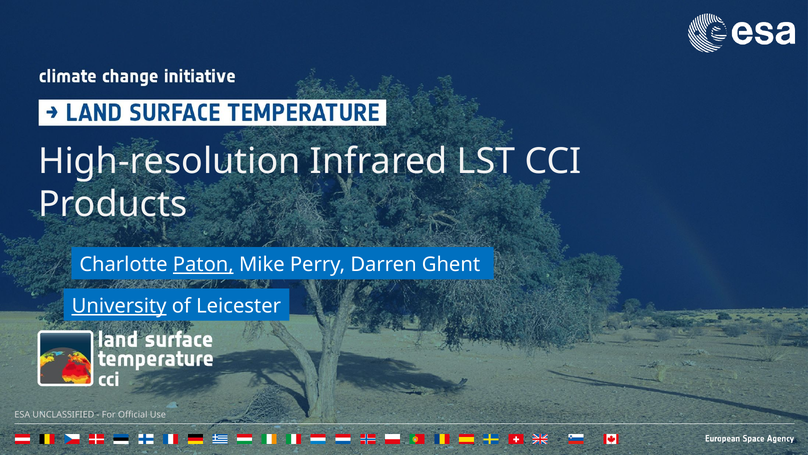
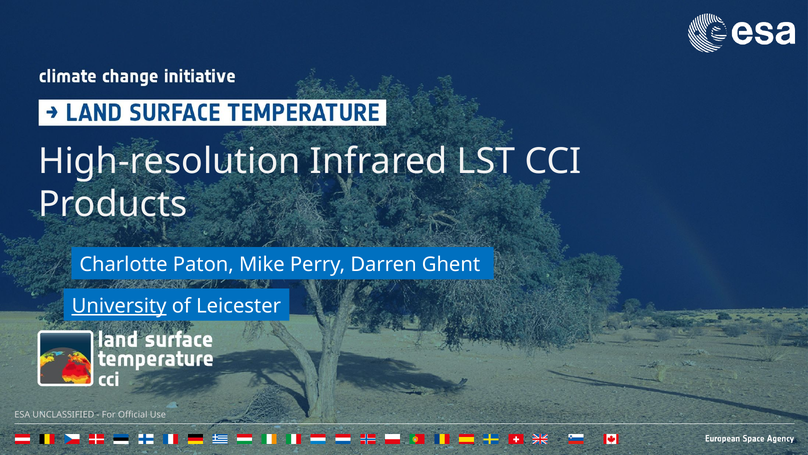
Paton underline: present -> none (203, 264)
